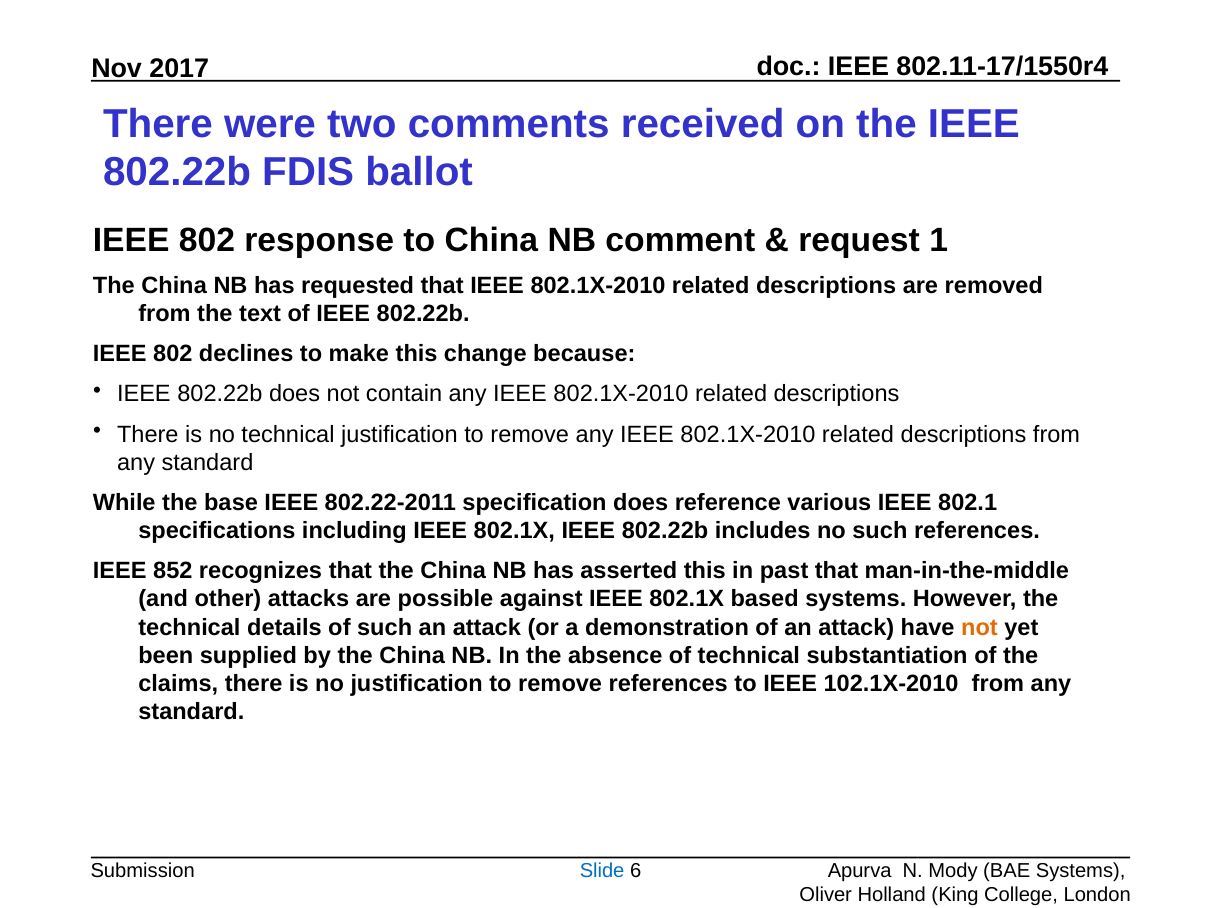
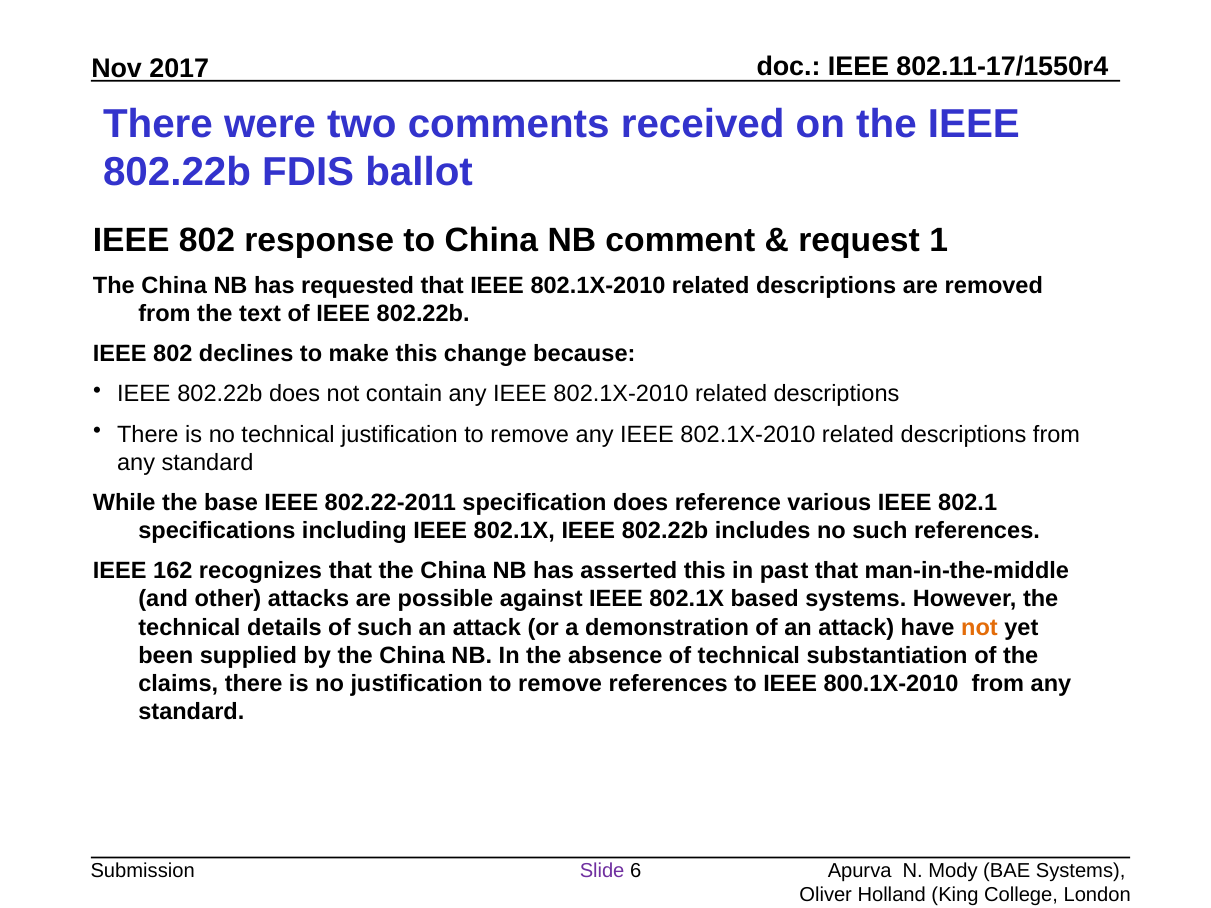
852: 852 -> 162 (173, 571)
102.1X-2010: 102.1X-2010 -> 800.1X-2010 (891, 684)
Slide colour: blue -> purple (602, 871)
